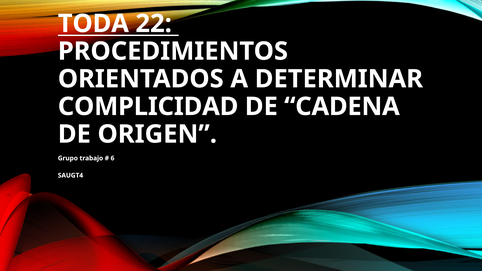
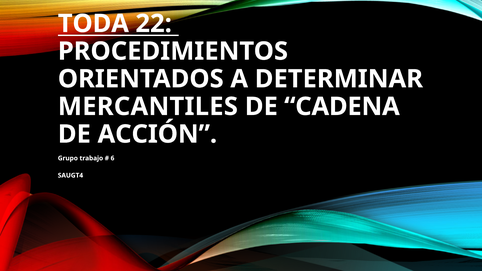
COMPLICIDAD: COMPLICIDAD -> MERCANTILES (148, 107)
ORIGEN: ORIGEN -> ACCIÓN (157, 134)
